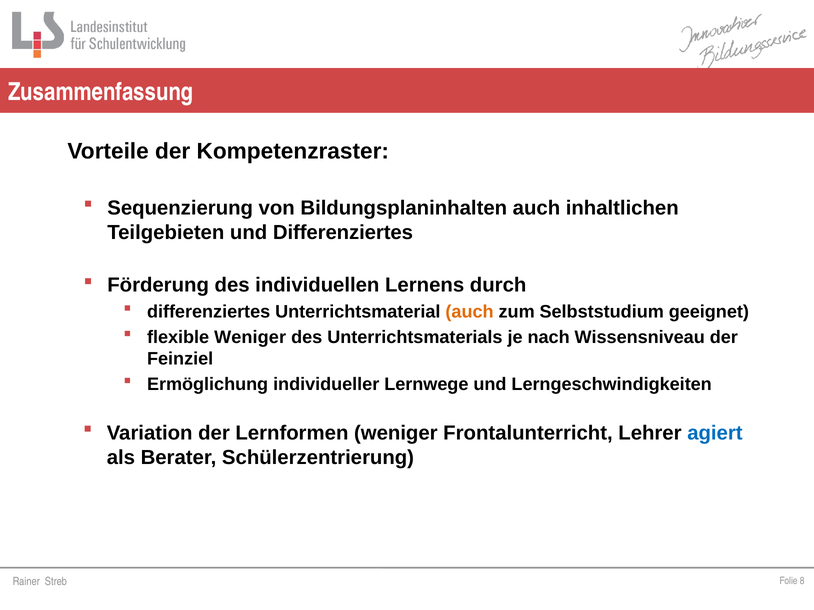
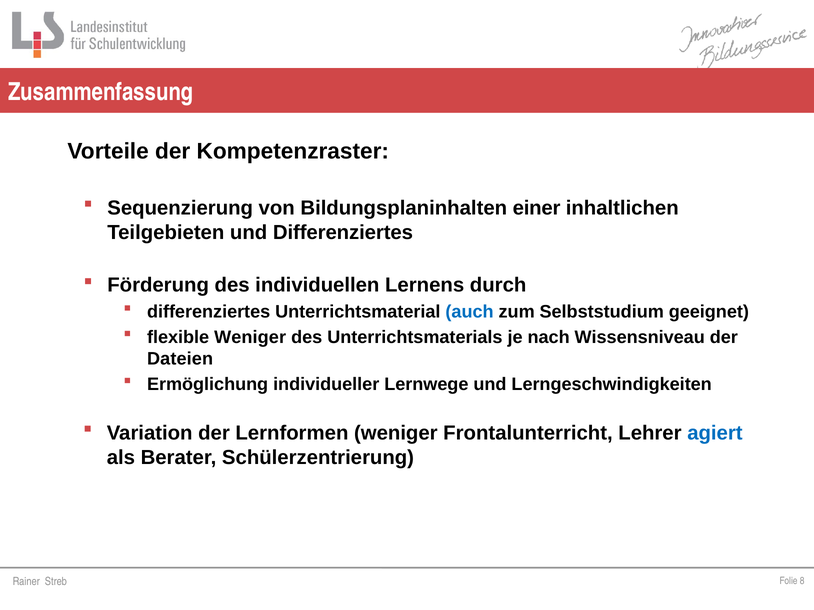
Bildungsplaninhalten auch: auch -> einer (537, 208)
auch colour: orange -> blue (470, 312)
Feinziel: Feinziel -> Dateien (180, 359)
